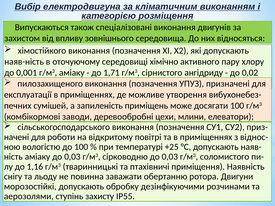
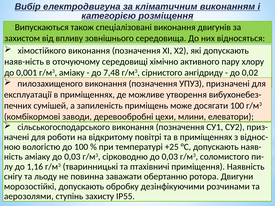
1,71: 1,71 -> 7,48 (111, 73)
